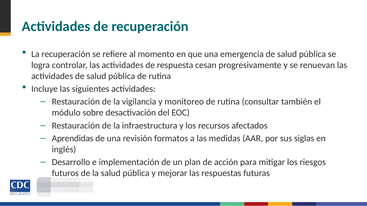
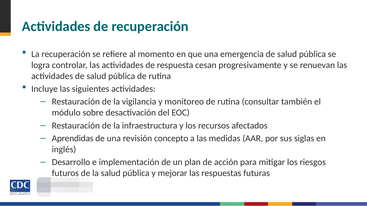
formatos: formatos -> concepto (171, 139)
